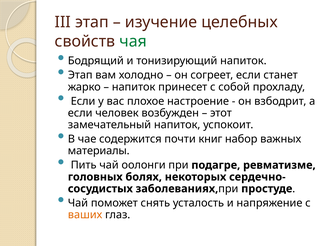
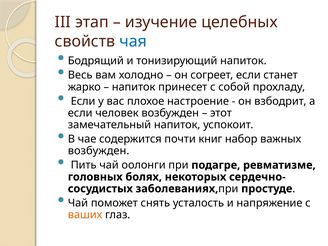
чая colour: green -> blue (133, 41)
Этап: Этап -> Весь (80, 75)
материалы: материалы -> возбужден (99, 151)
